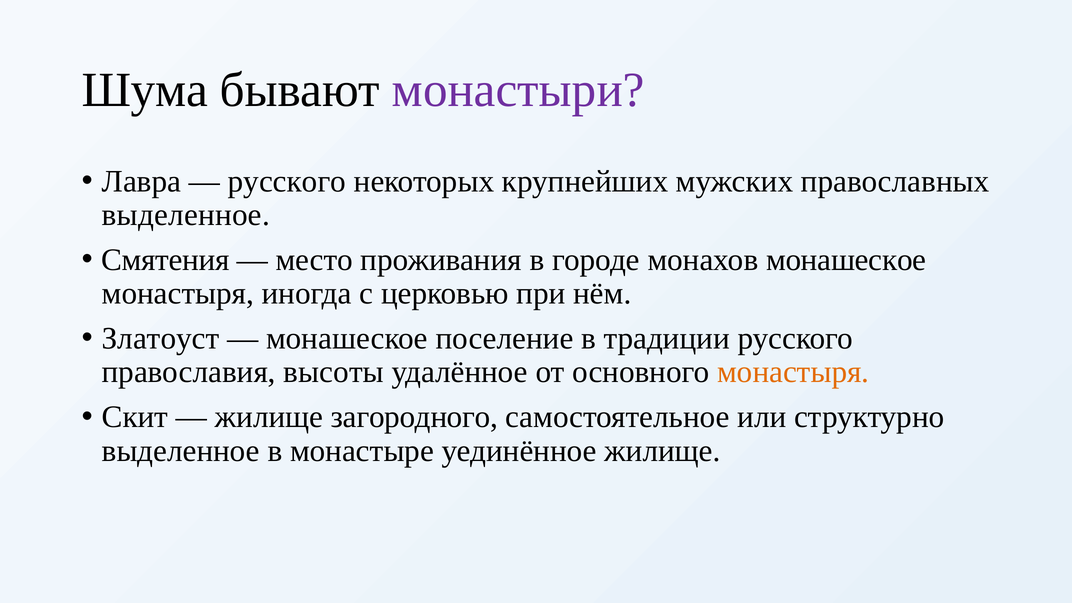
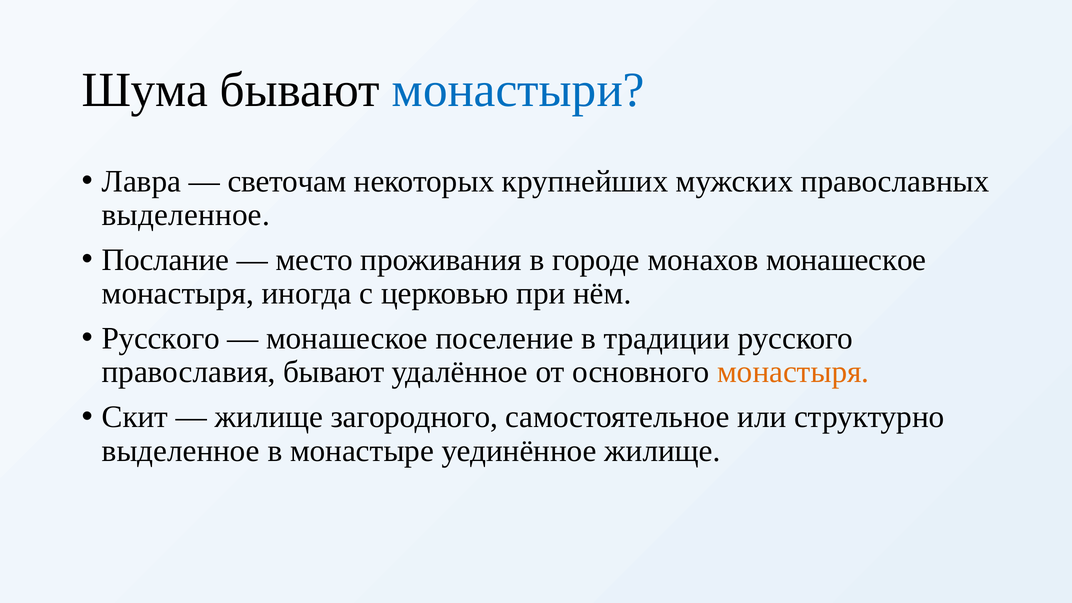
монастыри colour: purple -> blue (518, 90)
русского: русского -> светочам (287, 181)
Смятения: Смятения -> Послание (165, 260)
Златоуст: Златоуст -> Русского (161, 338)
православия высоты: высоты -> бывают (334, 372)
